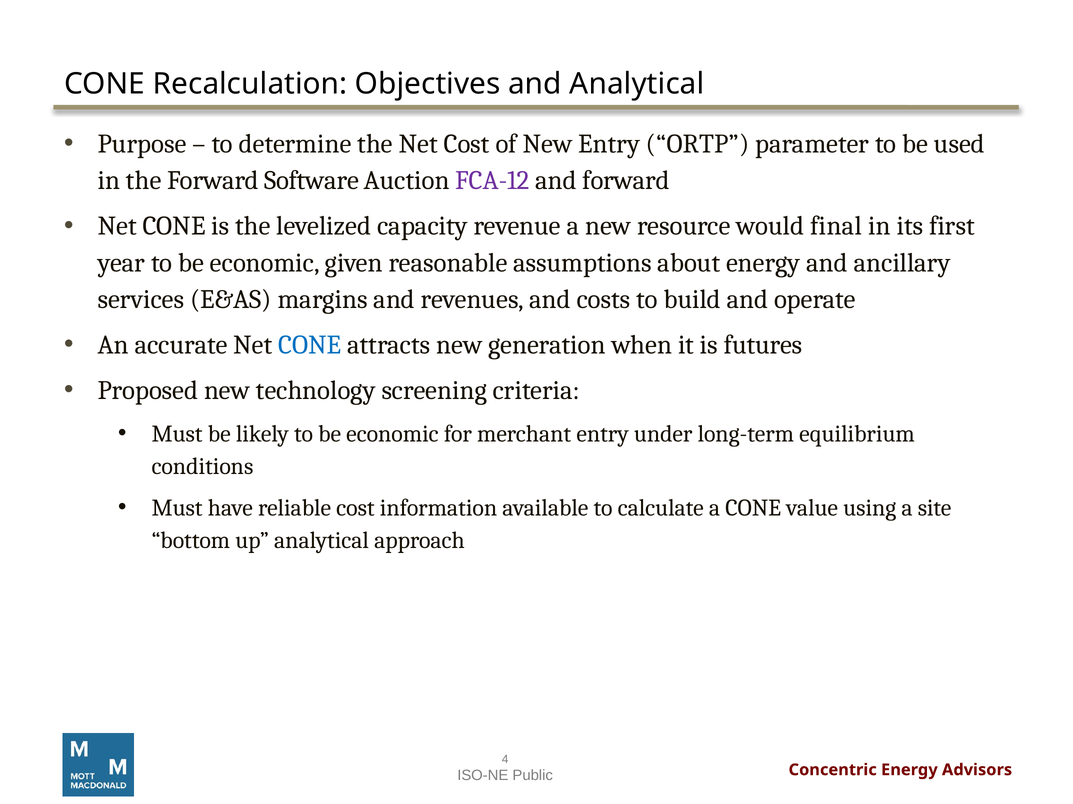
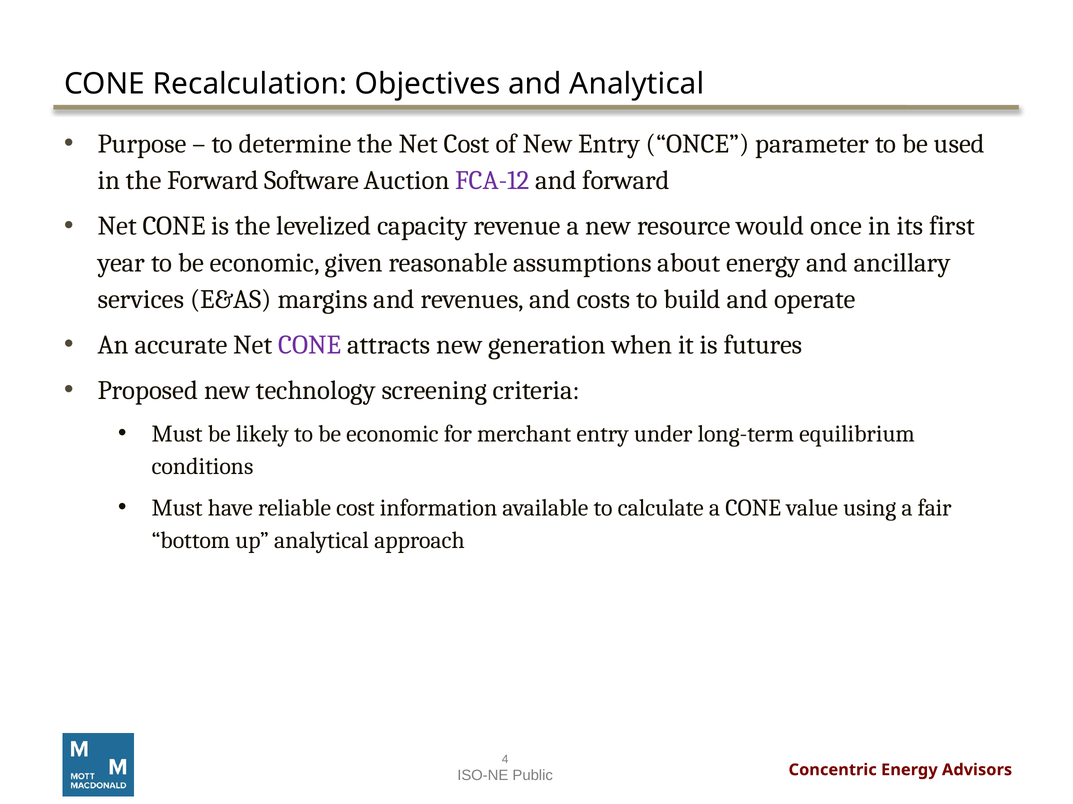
Entry ORTP: ORTP -> ONCE (698, 144)
would final: final -> once (836, 226)
CONE colour: blue -> purple (310, 345)
site: site -> fair (935, 508)
